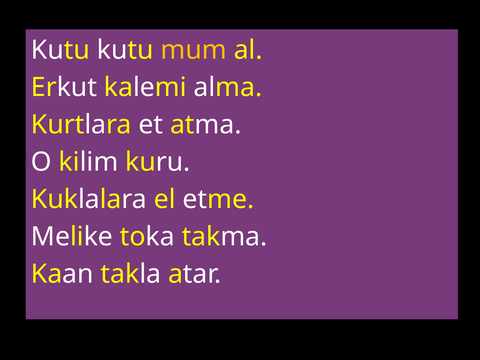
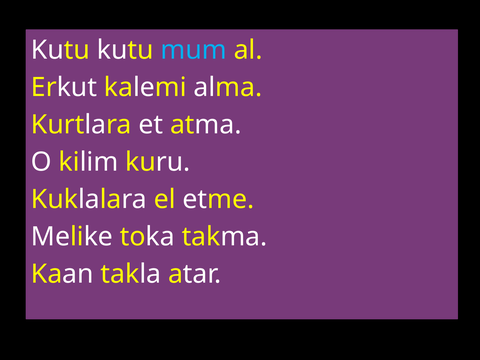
mum colour: yellow -> light blue (194, 50)
